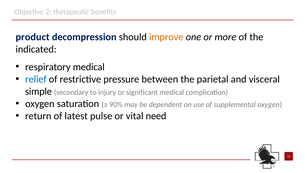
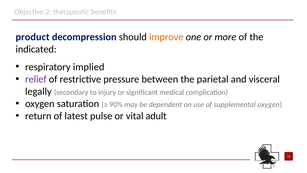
respiratory medical: medical -> implied (89, 67)
relief colour: blue -> purple (36, 79)
simple: simple -> legally (38, 91)
need: need -> adult (156, 116)
